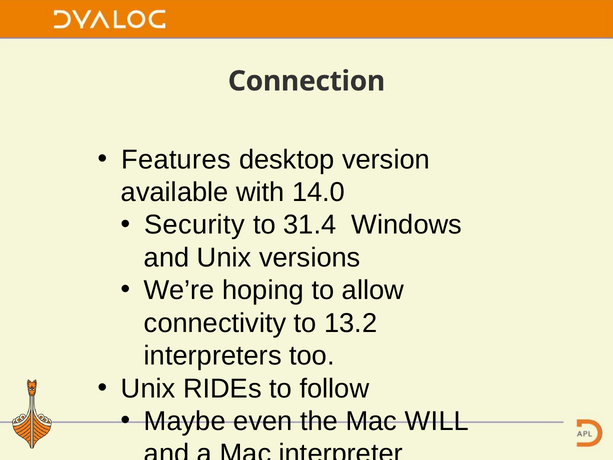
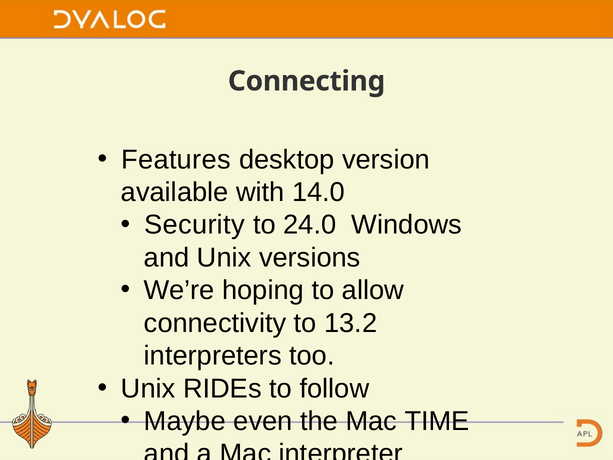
Connection: Connection -> Connecting (307, 81)
31.4: 31.4 -> 24.0 (310, 225)
WILL: WILL -> TIME (437, 421)
